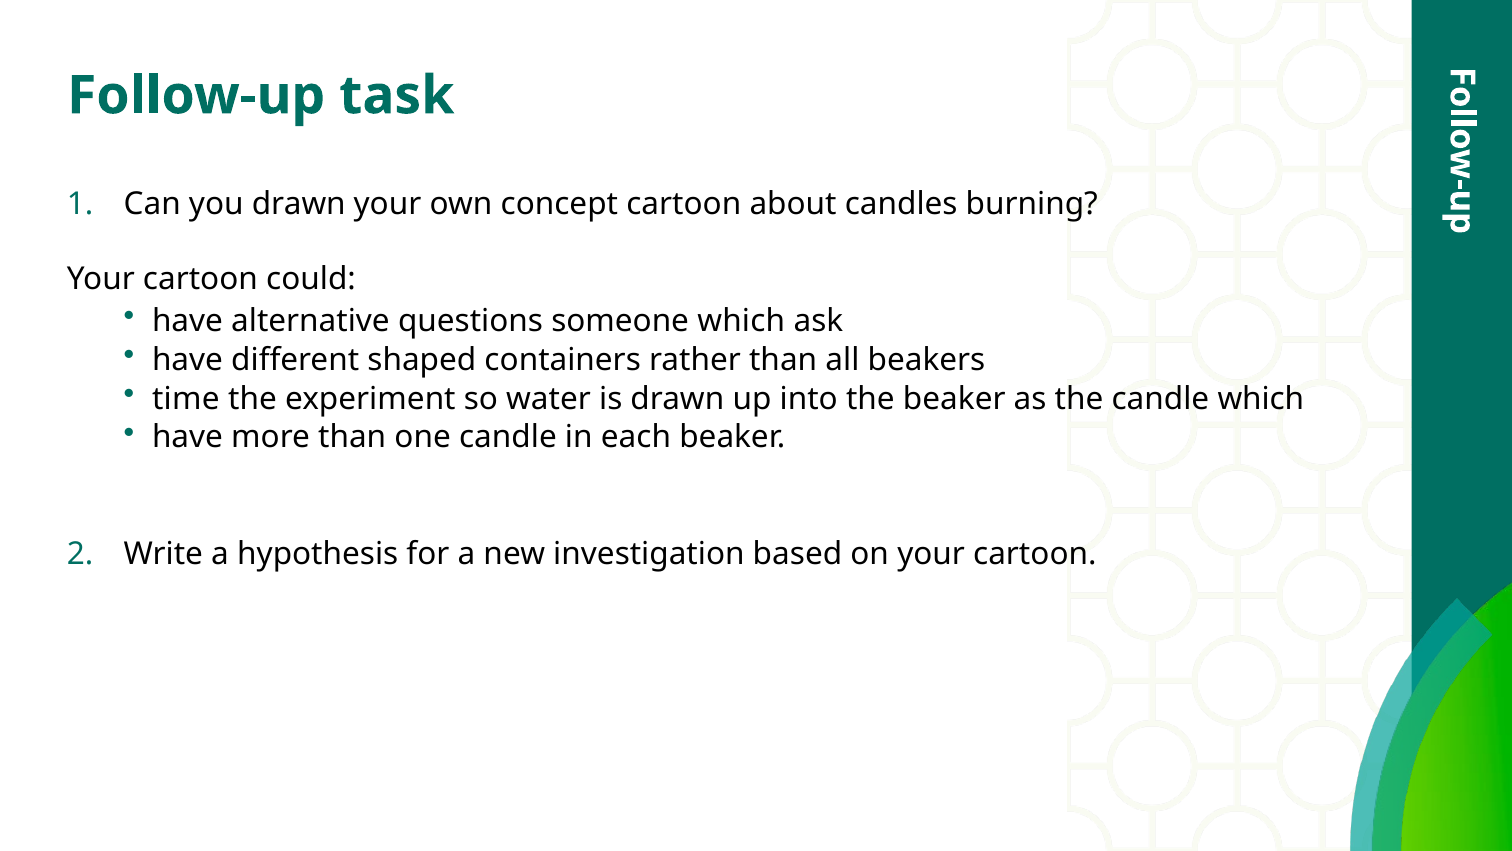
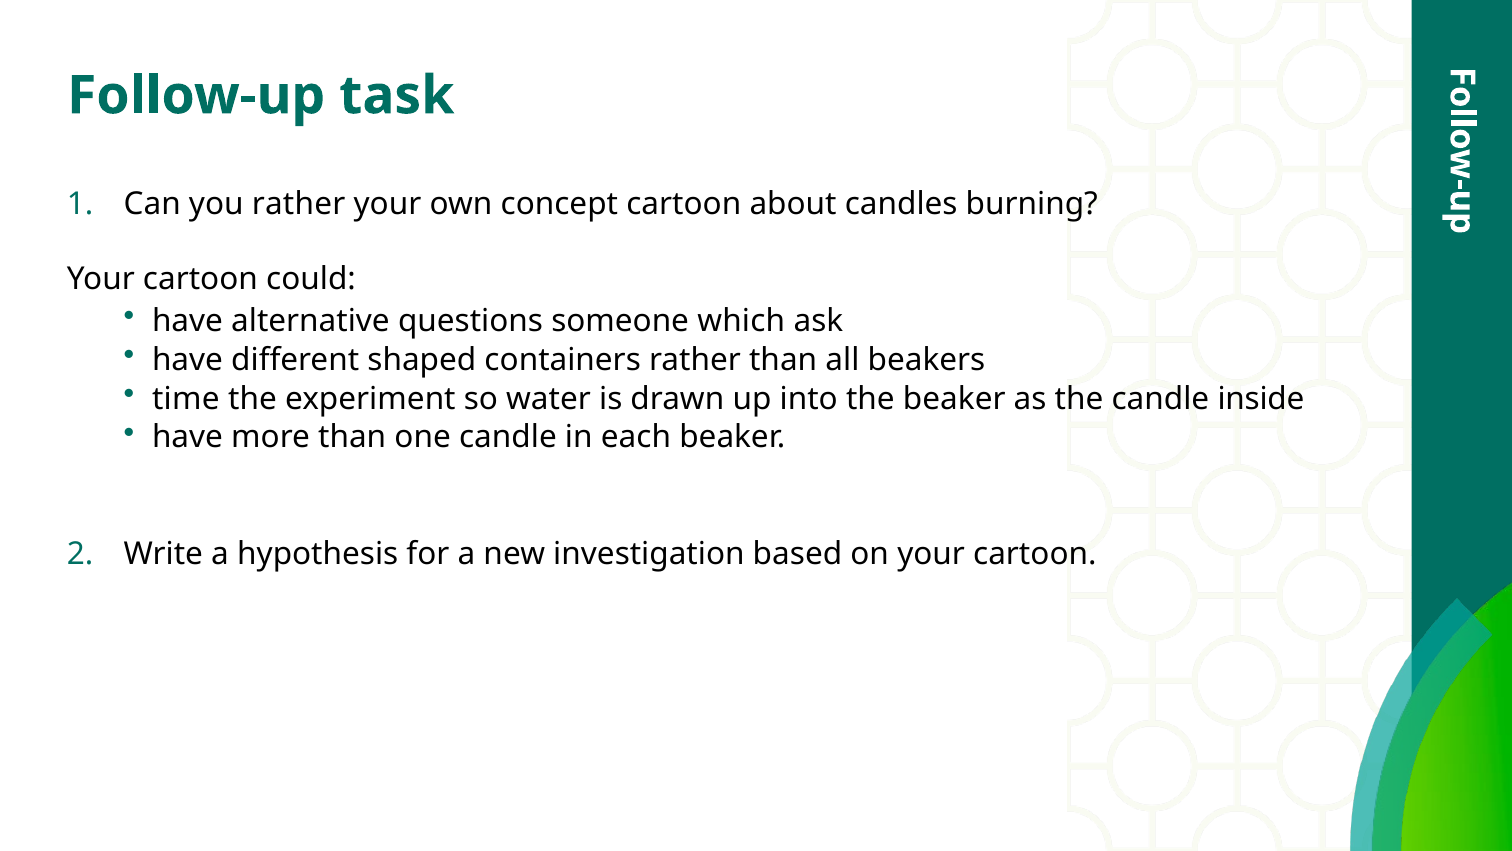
you drawn: drawn -> rather (299, 204)
candle which: which -> inside (1261, 398)
